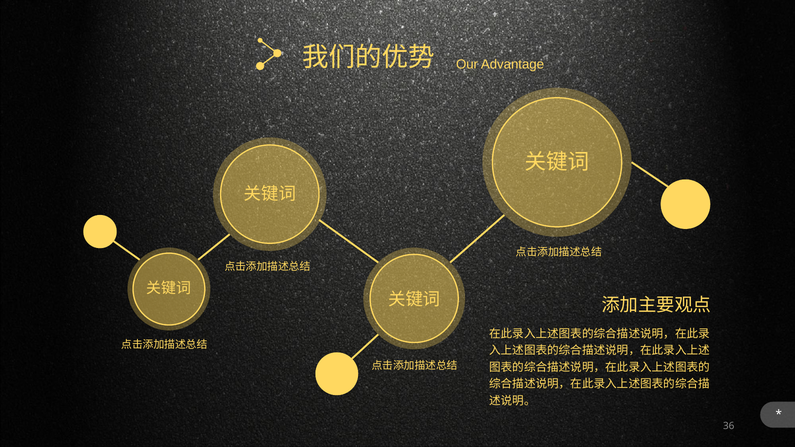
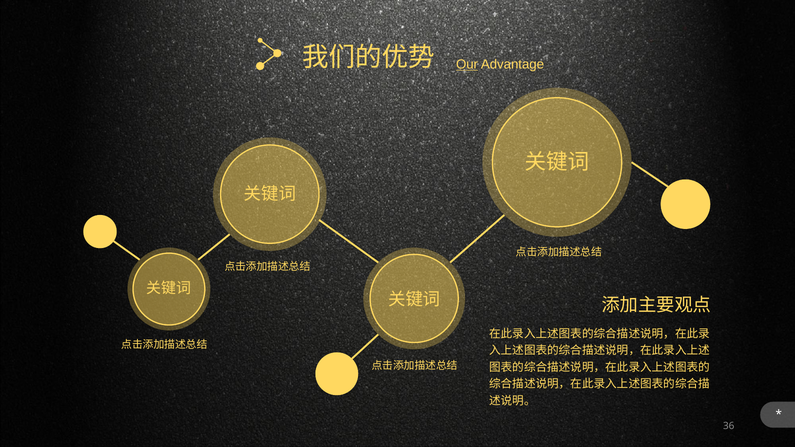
Our underline: none -> present (467, 65)
